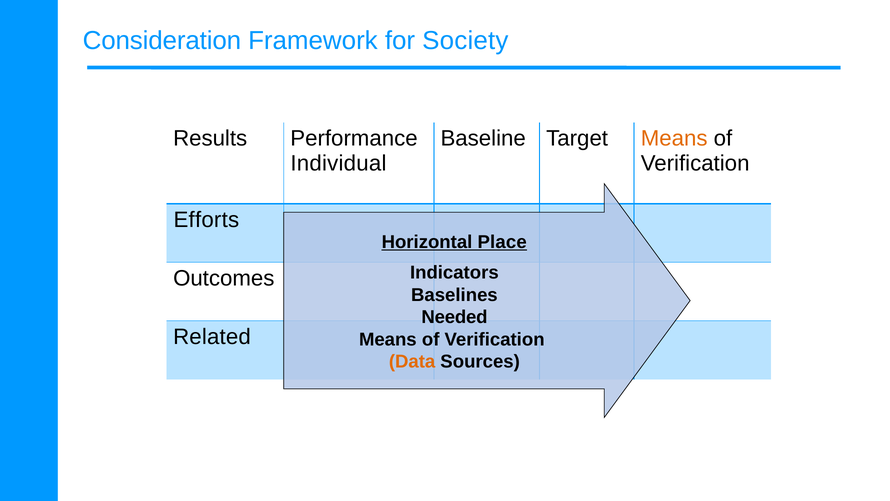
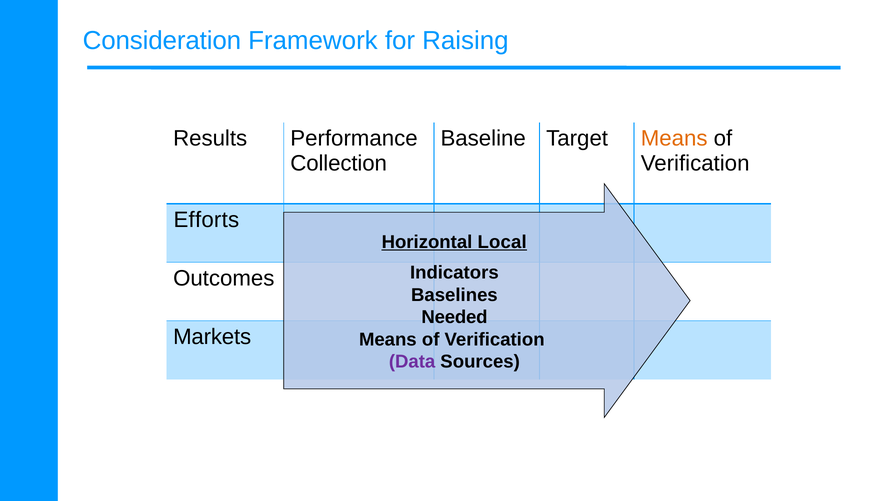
Society: Society -> Raising (465, 41)
Individual: Individual -> Collection (339, 163)
Place: Place -> Local (502, 242)
Related: Related -> Markets (212, 337)
Data colour: orange -> purple (412, 361)
